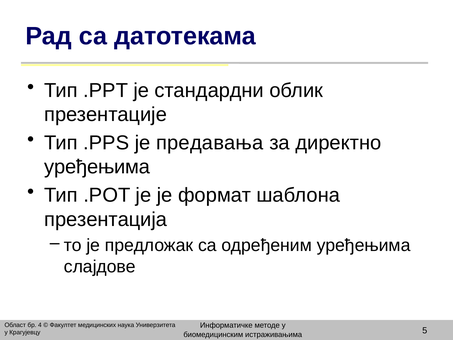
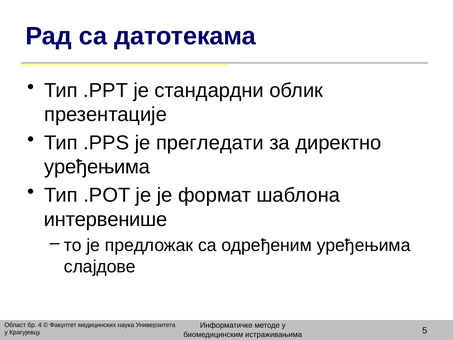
предавања: предавања -> прегледати (210, 143)
презентација: презентација -> интервенише (106, 219)
